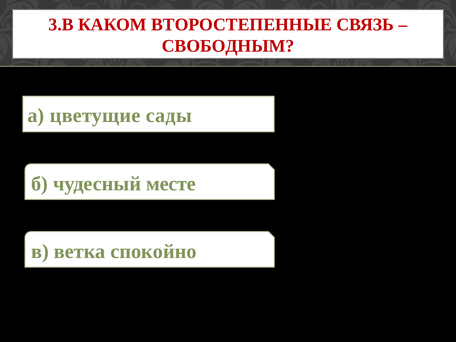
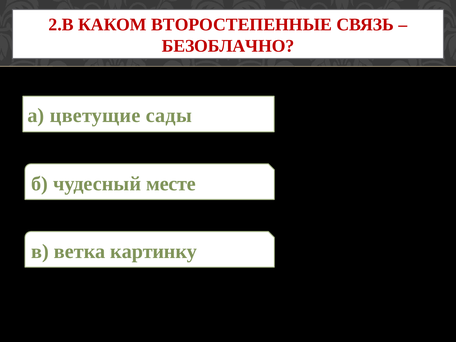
3.В: 3.В -> 2.В (61, 25)
СВОБОДНЫМ: СВОБОДНЫМ -> БЕЗОБЛАЧНО (228, 46)
спокойно: спокойно -> картинку (154, 252)
